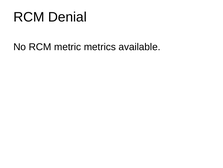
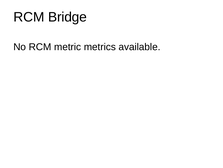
Denial: Denial -> Bridge (67, 17)
